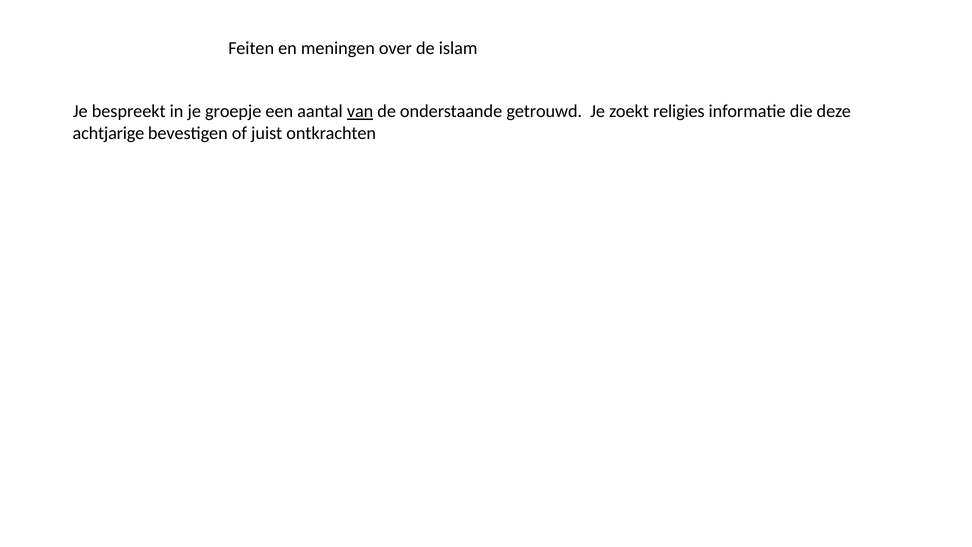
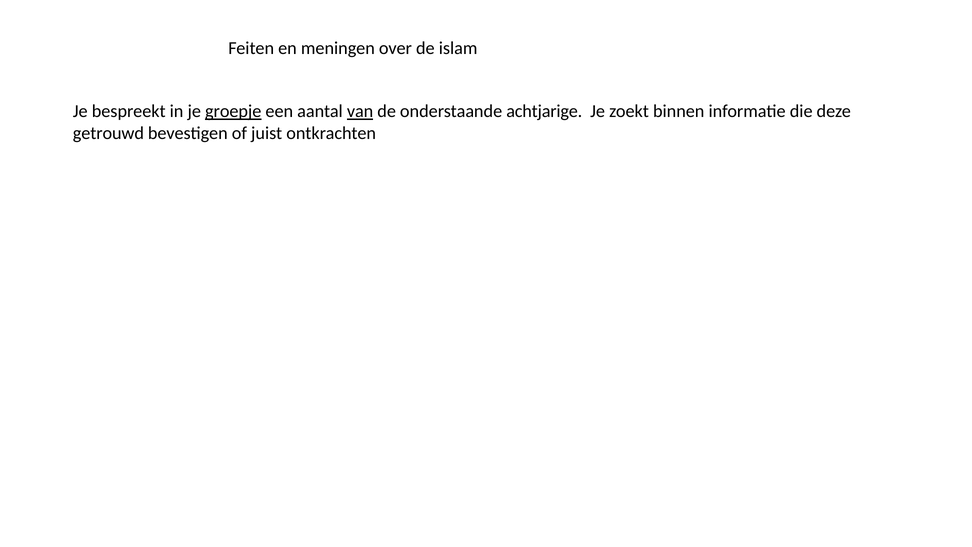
groepje underline: none -> present (233, 111)
getrouwd: getrouwd -> achtjarige (544, 111)
religies: religies -> binnen (679, 111)
achtjarige: achtjarige -> getrouwd (108, 133)
